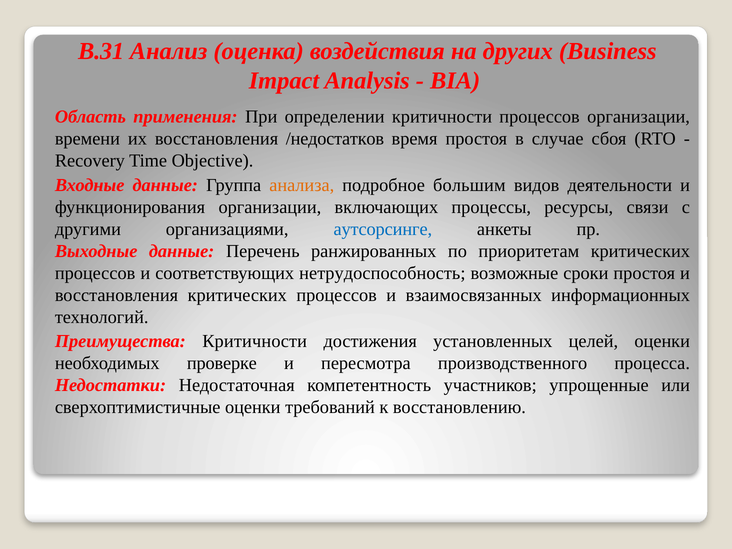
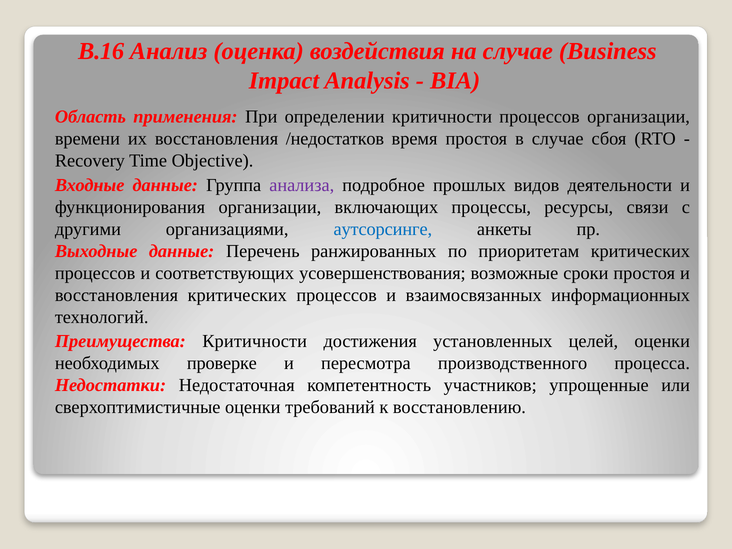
B.31: B.31 -> B.16 (101, 51)
на других: других -> случае (518, 51)
анализа colour: orange -> purple (302, 185)
большим: большим -> прошлых (469, 185)
нетрудоспособность: нетрудоспособность -> усовершенствования (382, 273)
